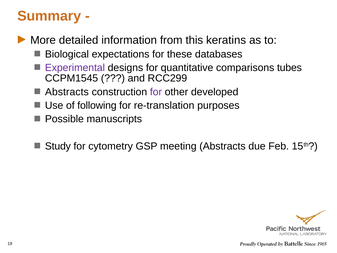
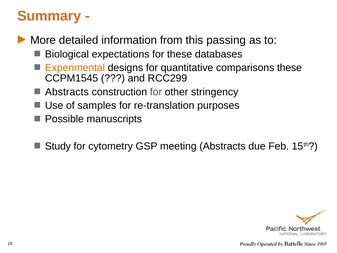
keratins: keratins -> passing (226, 40)
Experimental colour: purple -> orange (75, 68)
comparisons tubes: tubes -> these (289, 68)
developed: developed -> stringency (215, 92)
following: following -> samples (97, 105)
